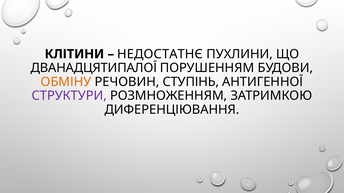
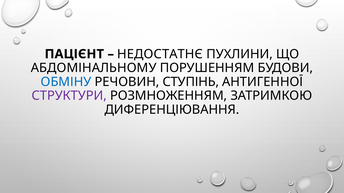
КЛІТИНИ: КЛІТИНИ -> ПАЦІЄНТ (74, 54)
ДВАНАДЦЯТИПАЛОЇ: ДВАНАДЦЯТИПАЛОЇ -> АБДОМІНАЛЬНОМУ (94, 68)
ОБМІНУ colour: orange -> blue (66, 82)
